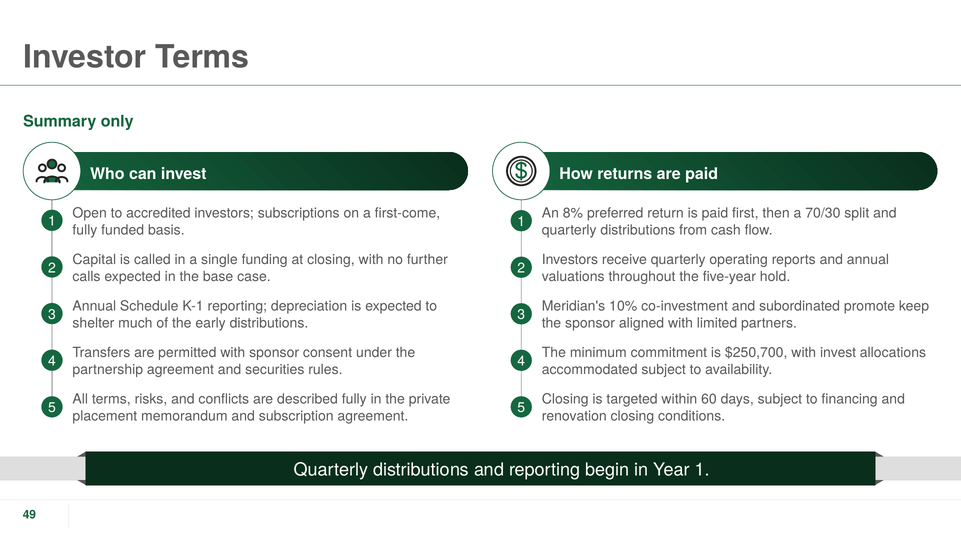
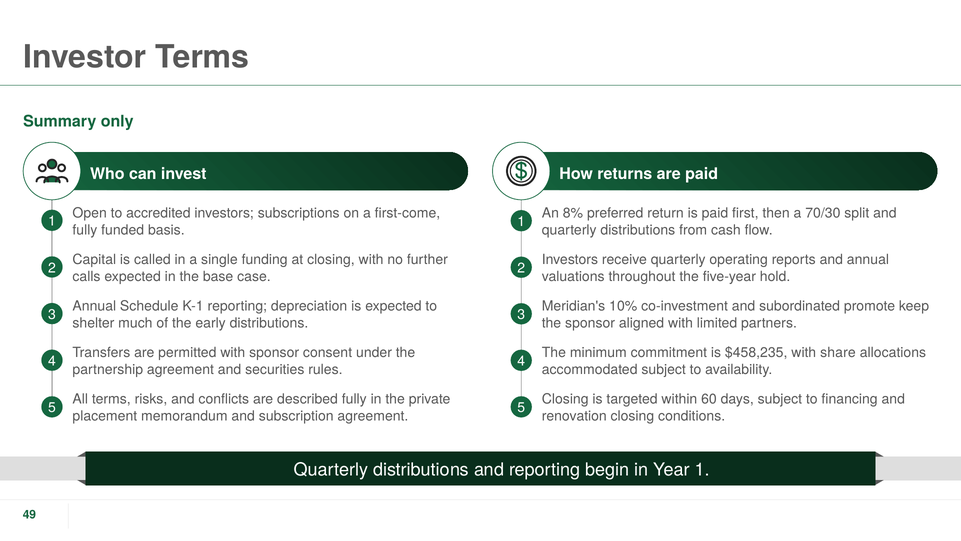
$250,700: $250,700 -> $458,235 (756, 352)
with invest: invest -> share (838, 352)
